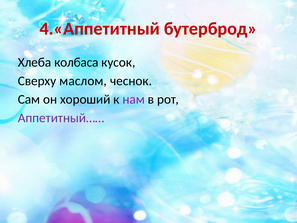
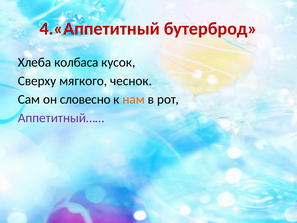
маслом: маслом -> мягкого (83, 81)
хороший: хороший -> словесно (85, 99)
нам colour: purple -> orange (134, 99)
